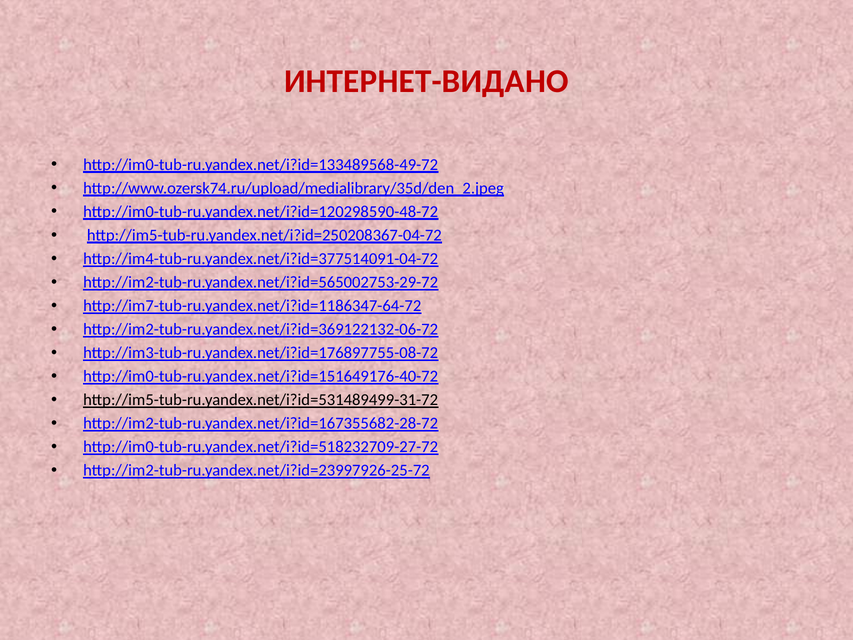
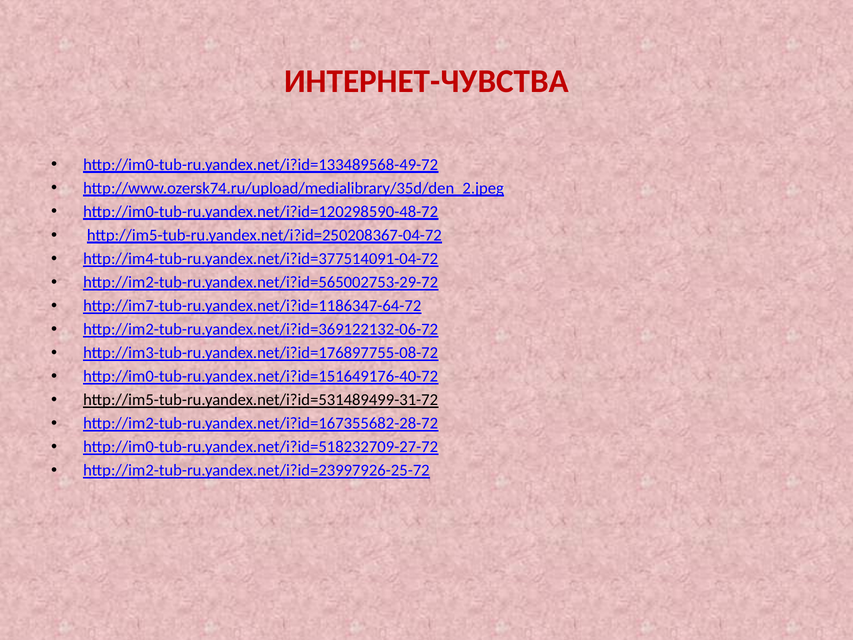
ИНТЕРНЕТ-ВИДАНО: ИНТЕРНЕТ-ВИДАНО -> ИНТЕРНЕТ-ЧУВСТВА (426, 81)
